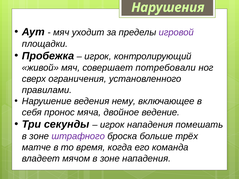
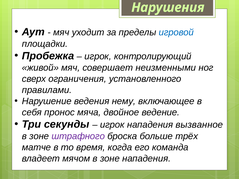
игровой colour: purple -> blue (176, 32)
потребовали: потребовали -> неизменными (166, 68)
помешать: помешать -> вызванное (199, 125)
